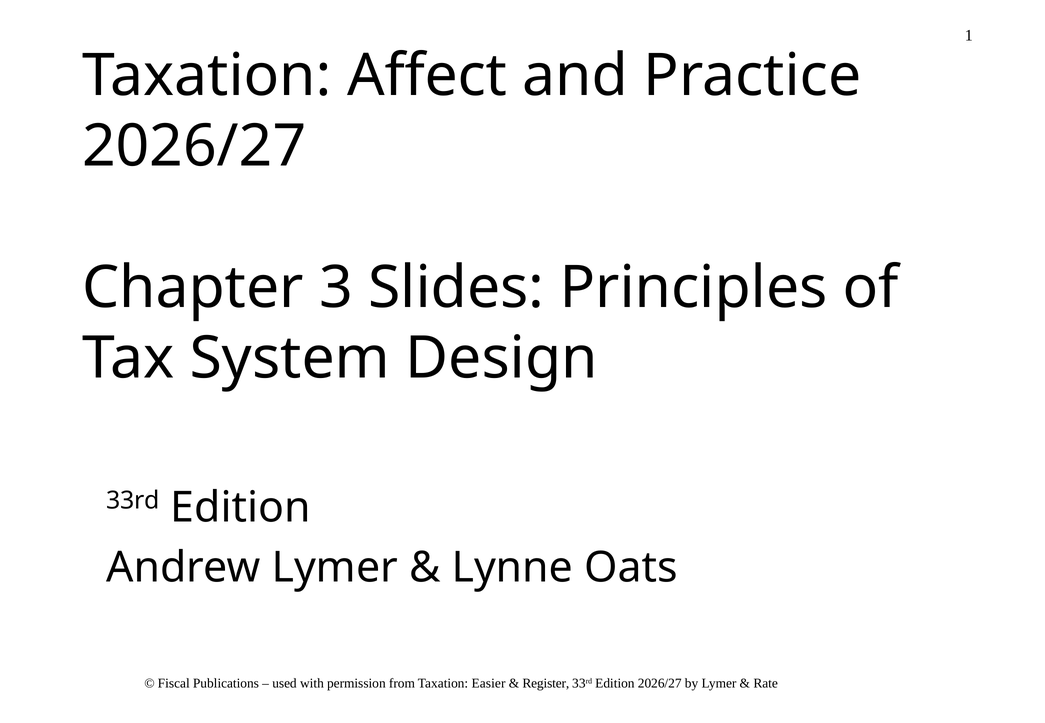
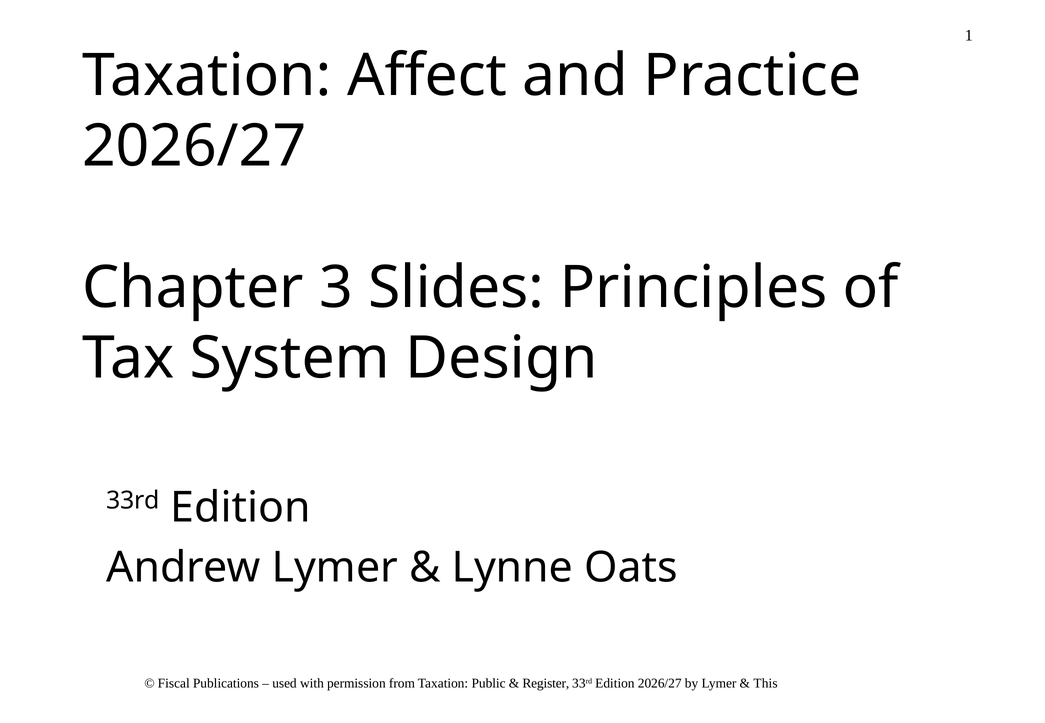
Easier: Easier -> Public (489, 684)
Rate: Rate -> This (766, 684)
